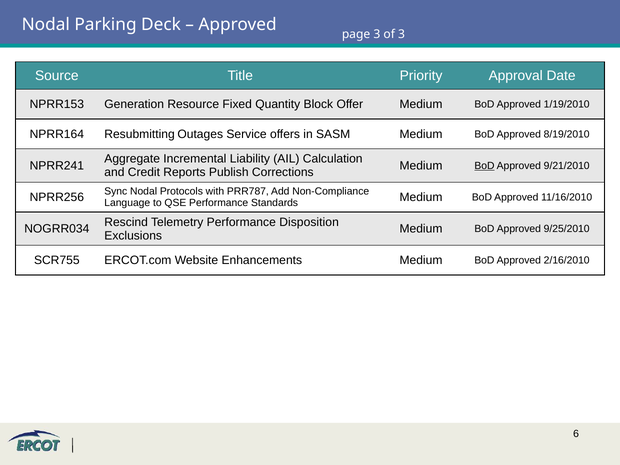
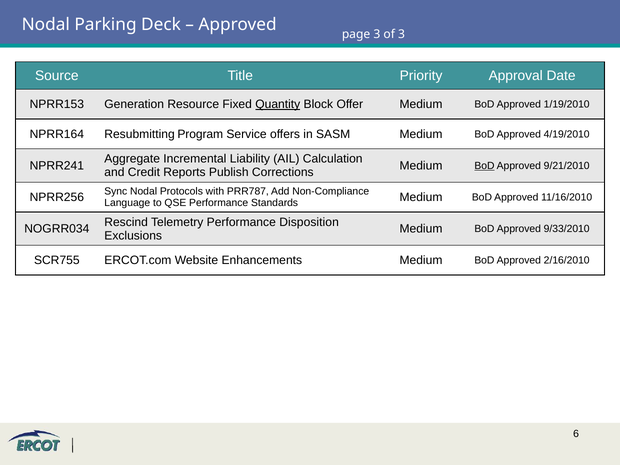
Quantity underline: none -> present (278, 104)
Outages: Outages -> Program (200, 134)
8/19/2010: 8/19/2010 -> 4/19/2010 (567, 134)
9/25/2010: 9/25/2010 -> 9/33/2010 (567, 229)
